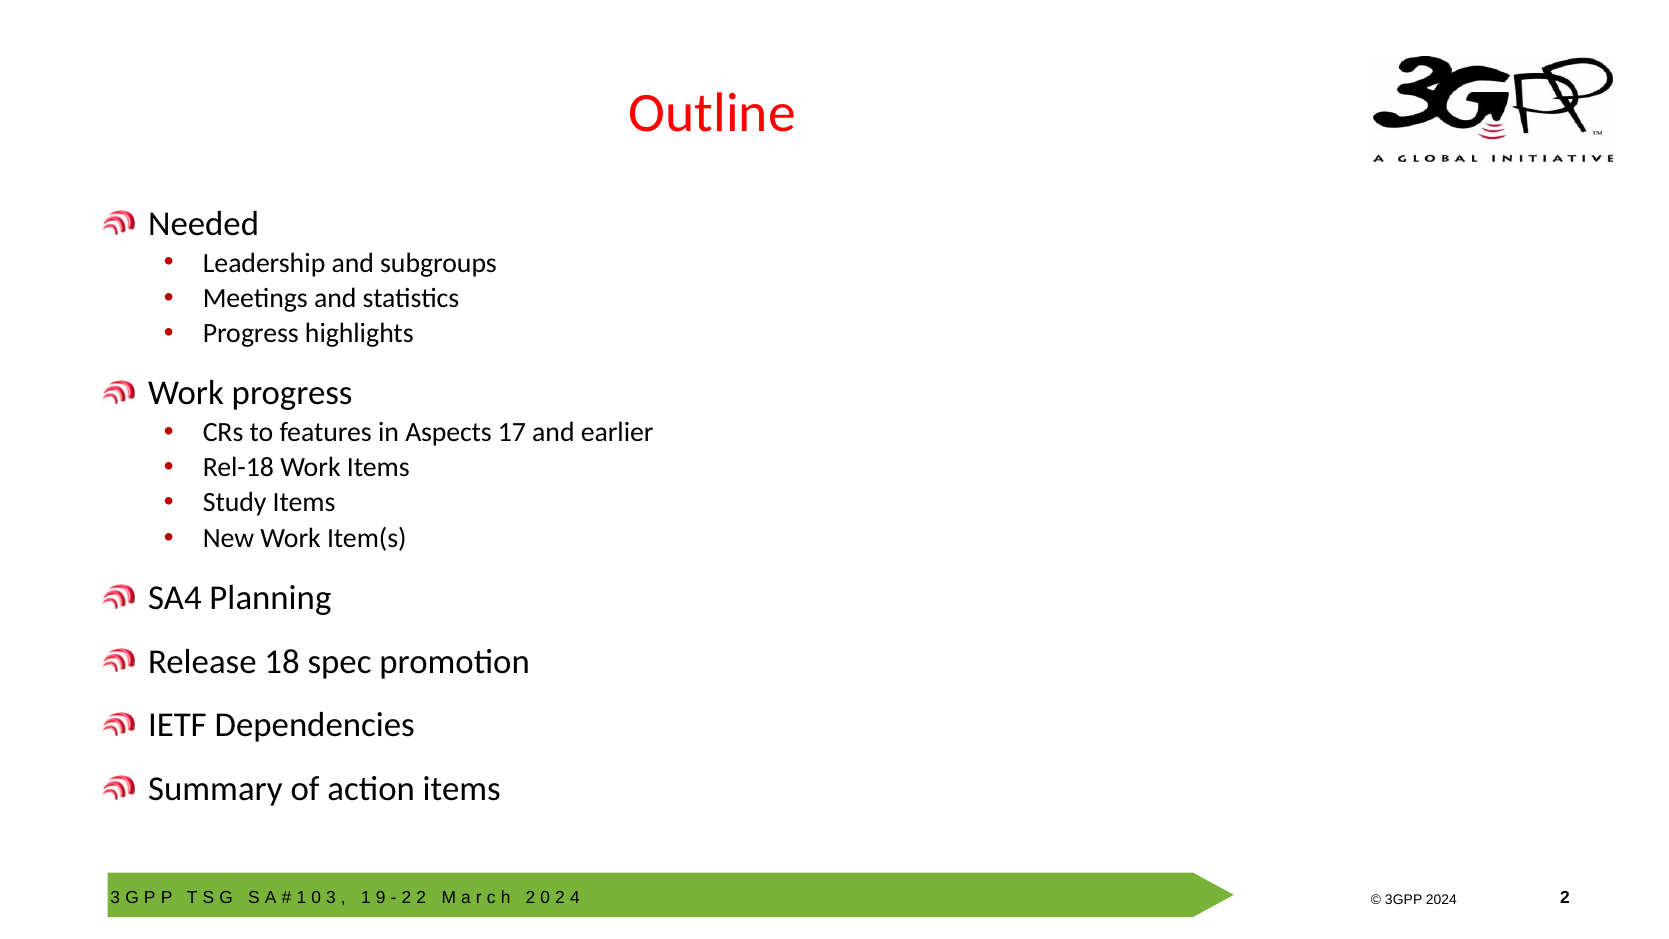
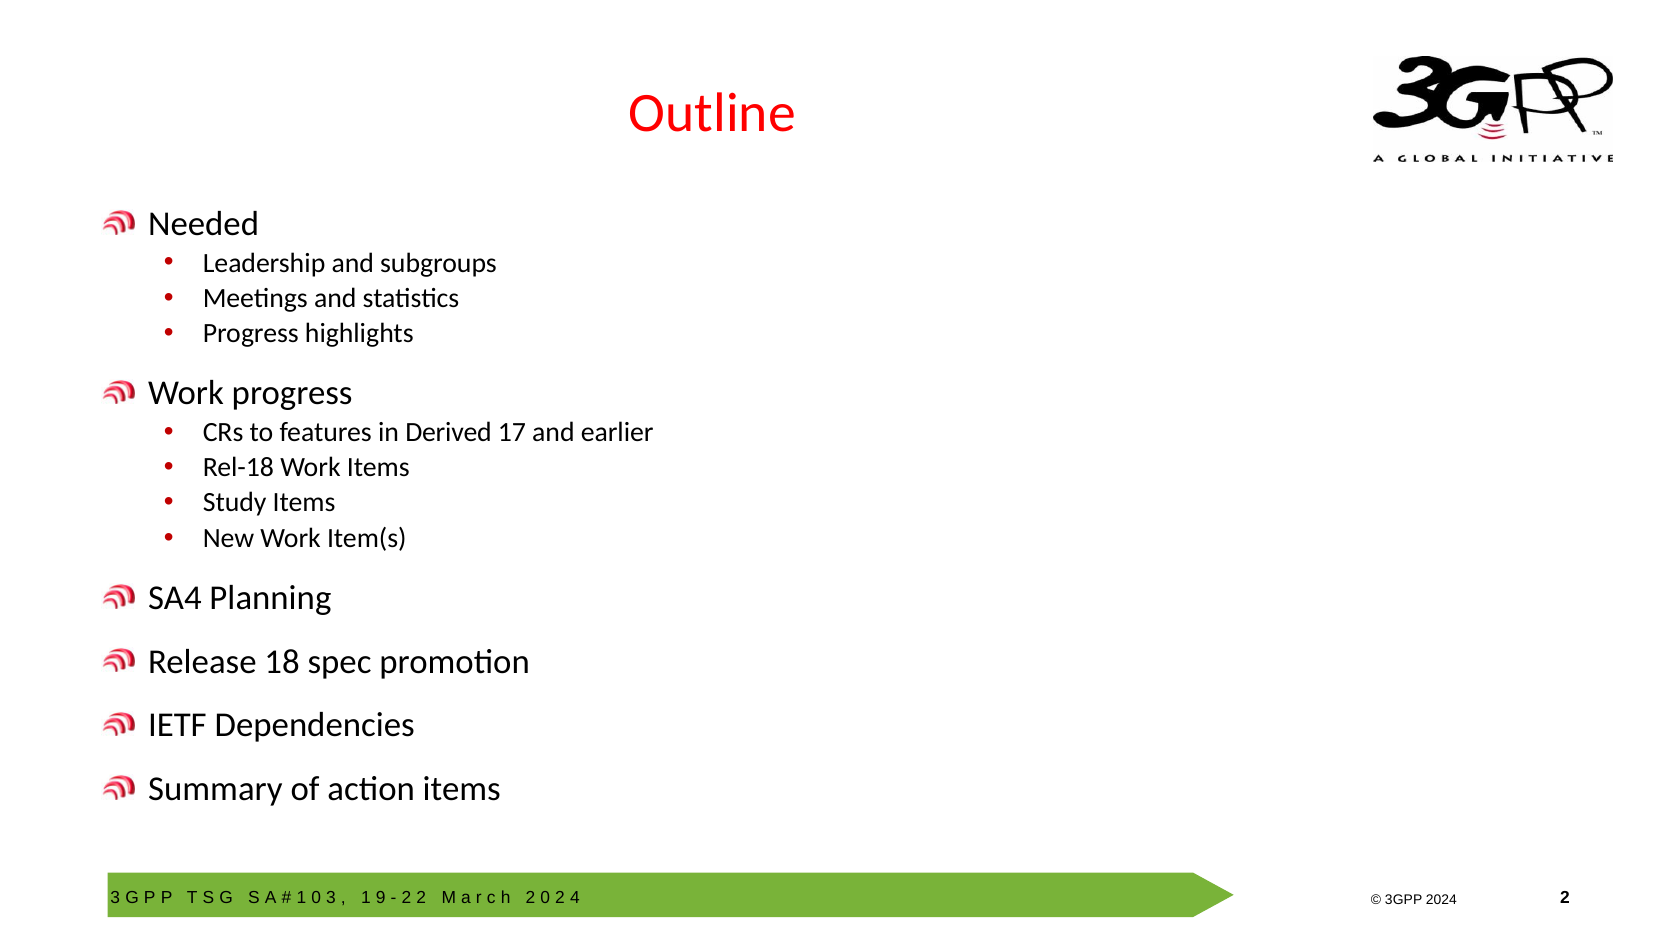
Aspects: Aspects -> Derived (449, 432)
